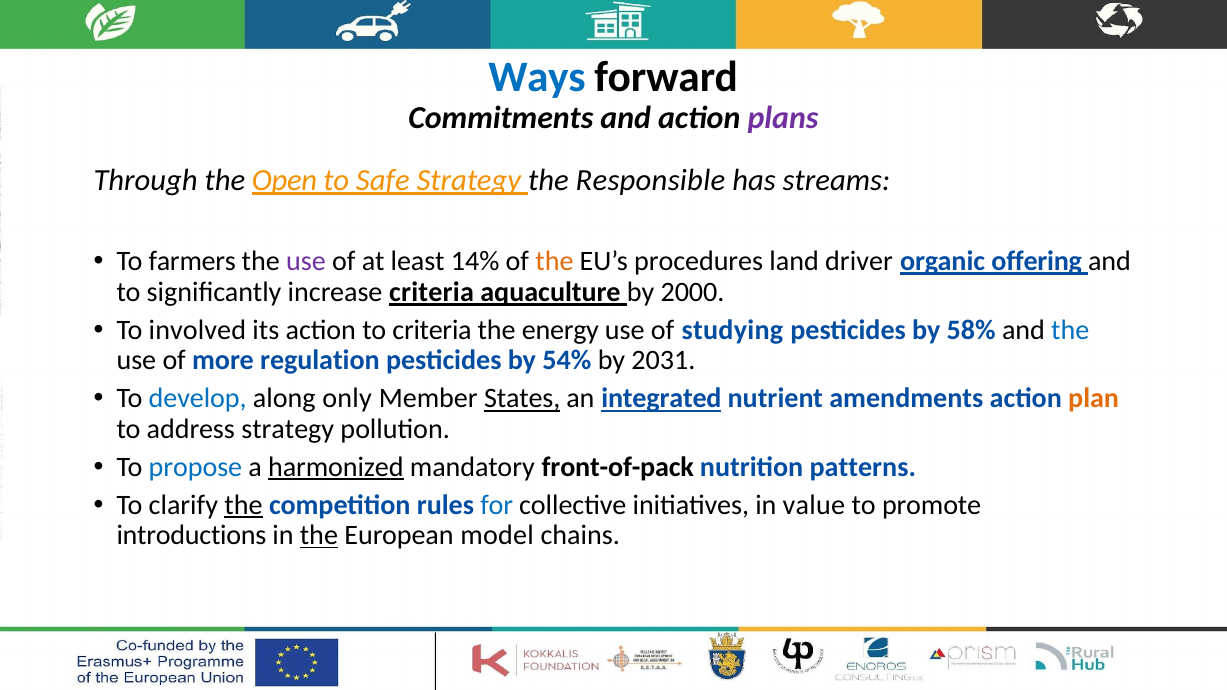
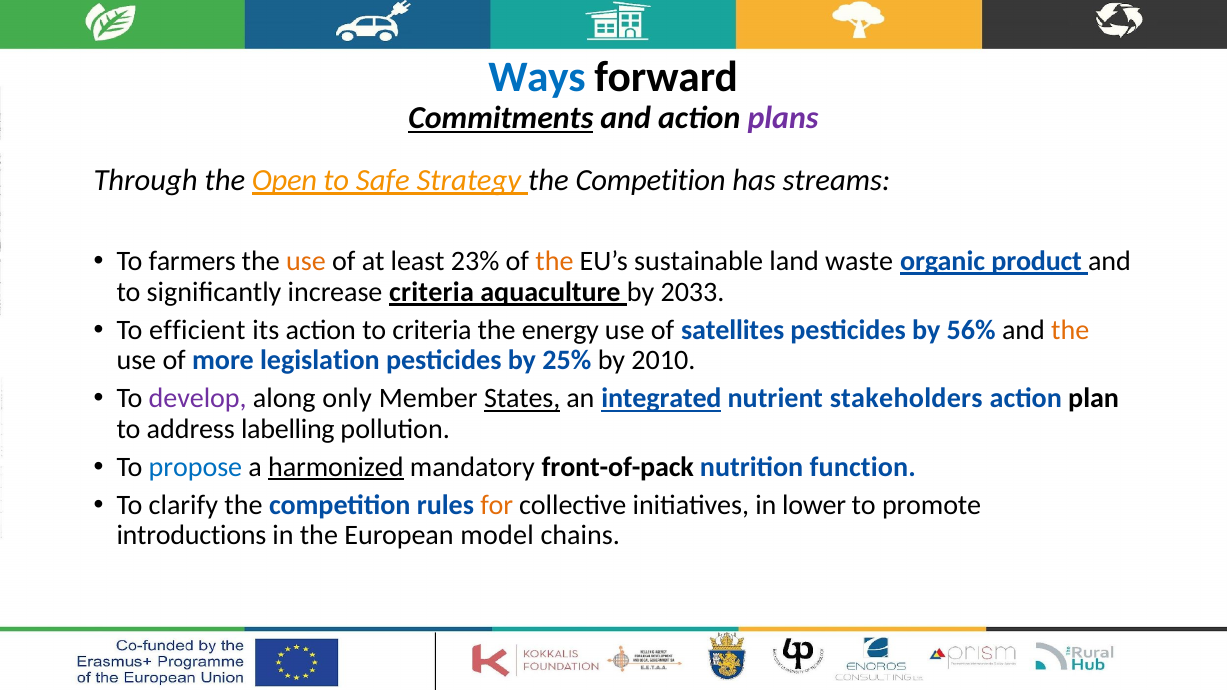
Commitments underline: none -> present (501, 118)
Strategy the Responsible: Responsible -> Competition (651, 181)
use colour: purple -> orange (306, 261)
14%: 14% -> 23% (475, 261)
procedures: procedures -> sustainable (699, 261)
driver: driver -> waste (859, 261)
offering: offering -> product (1037, 261)
2000: 2000 -> 2033 (693, 292)
involved: involved -> efficient (197, 330)
studying: studying -> satellites (733, 330)
58%: 58% -> 56% (971, 330)
the colour: blue -> orange (1070, 330)
regulation: regulation -> legislation (320, 361)
54%: 54% -> 25% (567, 361)
2031: 2031 -> 2010 (663, 361)
develop colour: blue -> purple (198, 399)
amendments: amendments -> stakeholders (906, 399)
plan colour: orange -> black (1094, 399)
address strategy: strategy -> labelling (288, 429)
patterns: patterns -> function (863, 467)
the underline: present -> none (243, 505)
for colour: blue -> orange (497, 505)
value: value -> lower (814, 505)
the underline: present -> none (319, 536)
